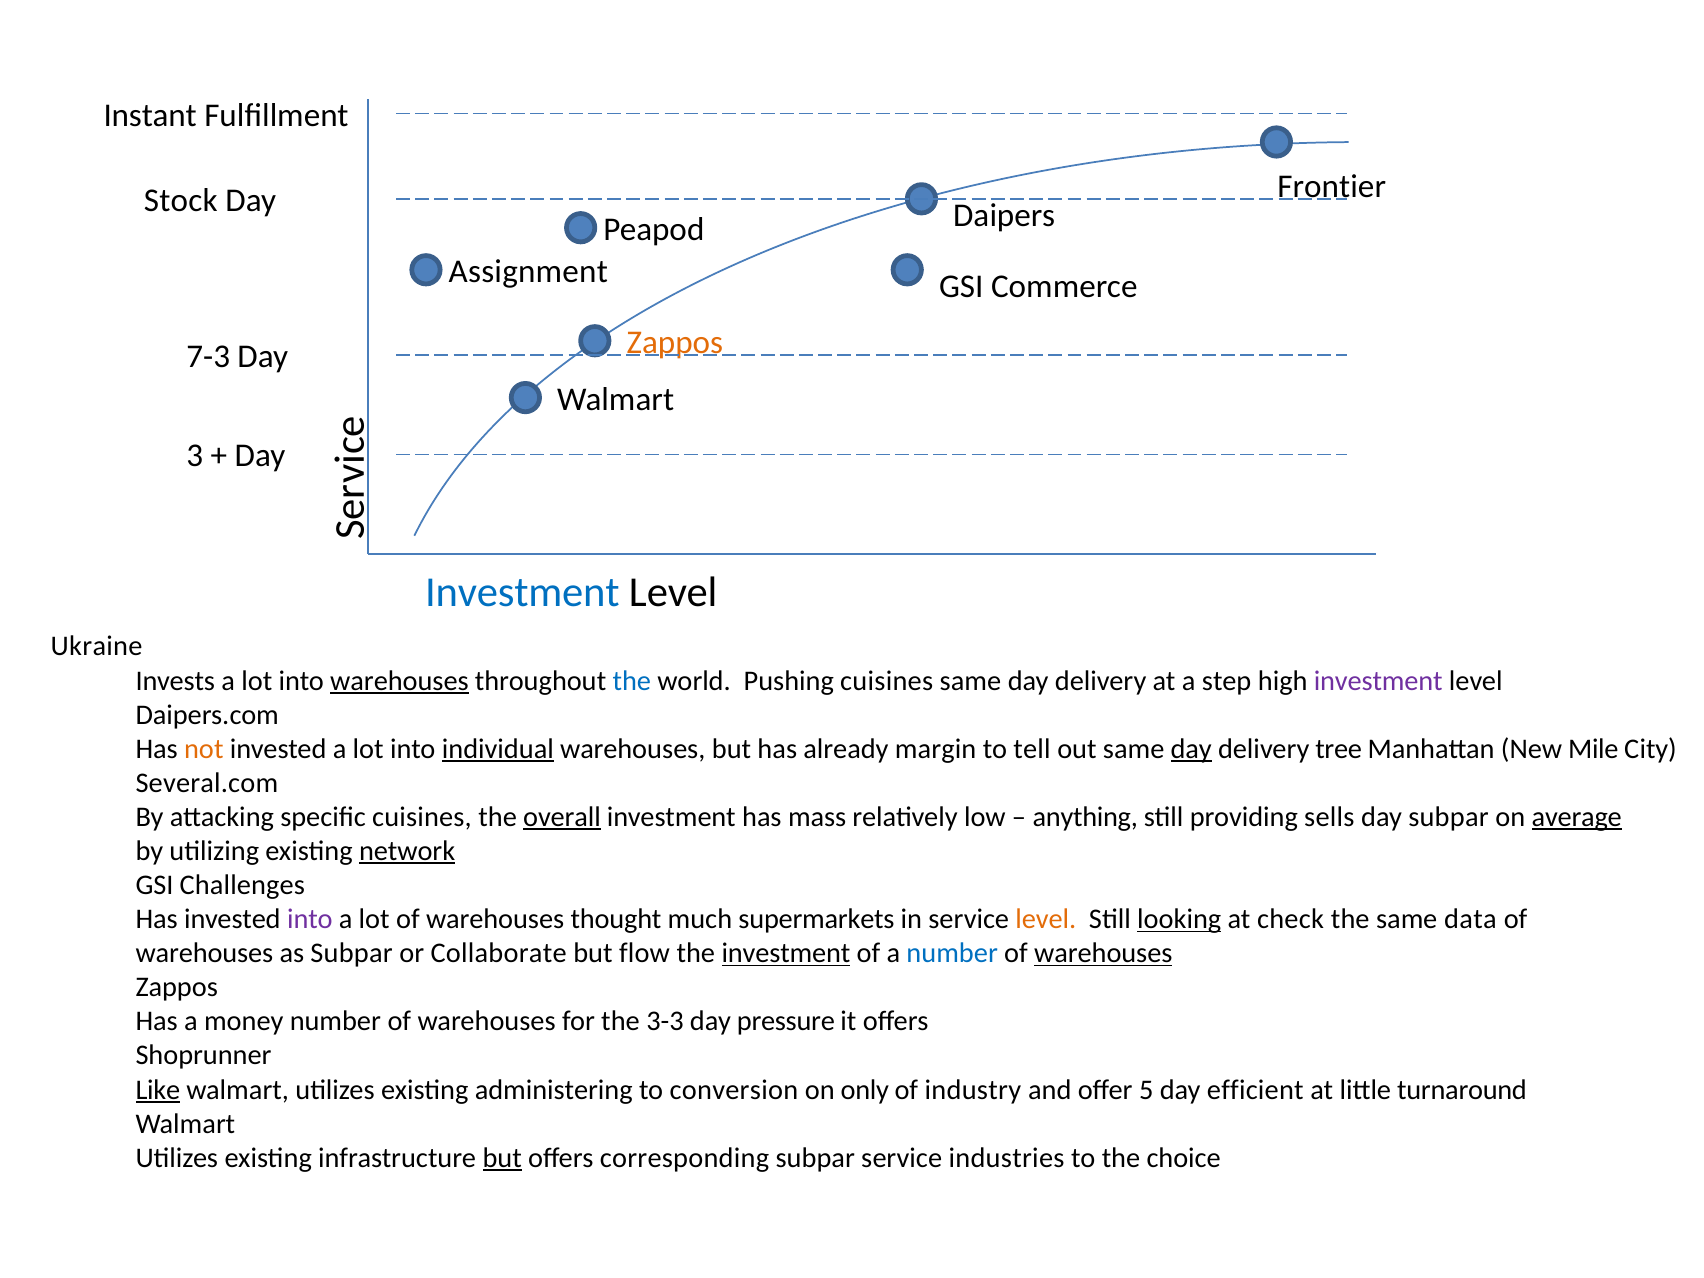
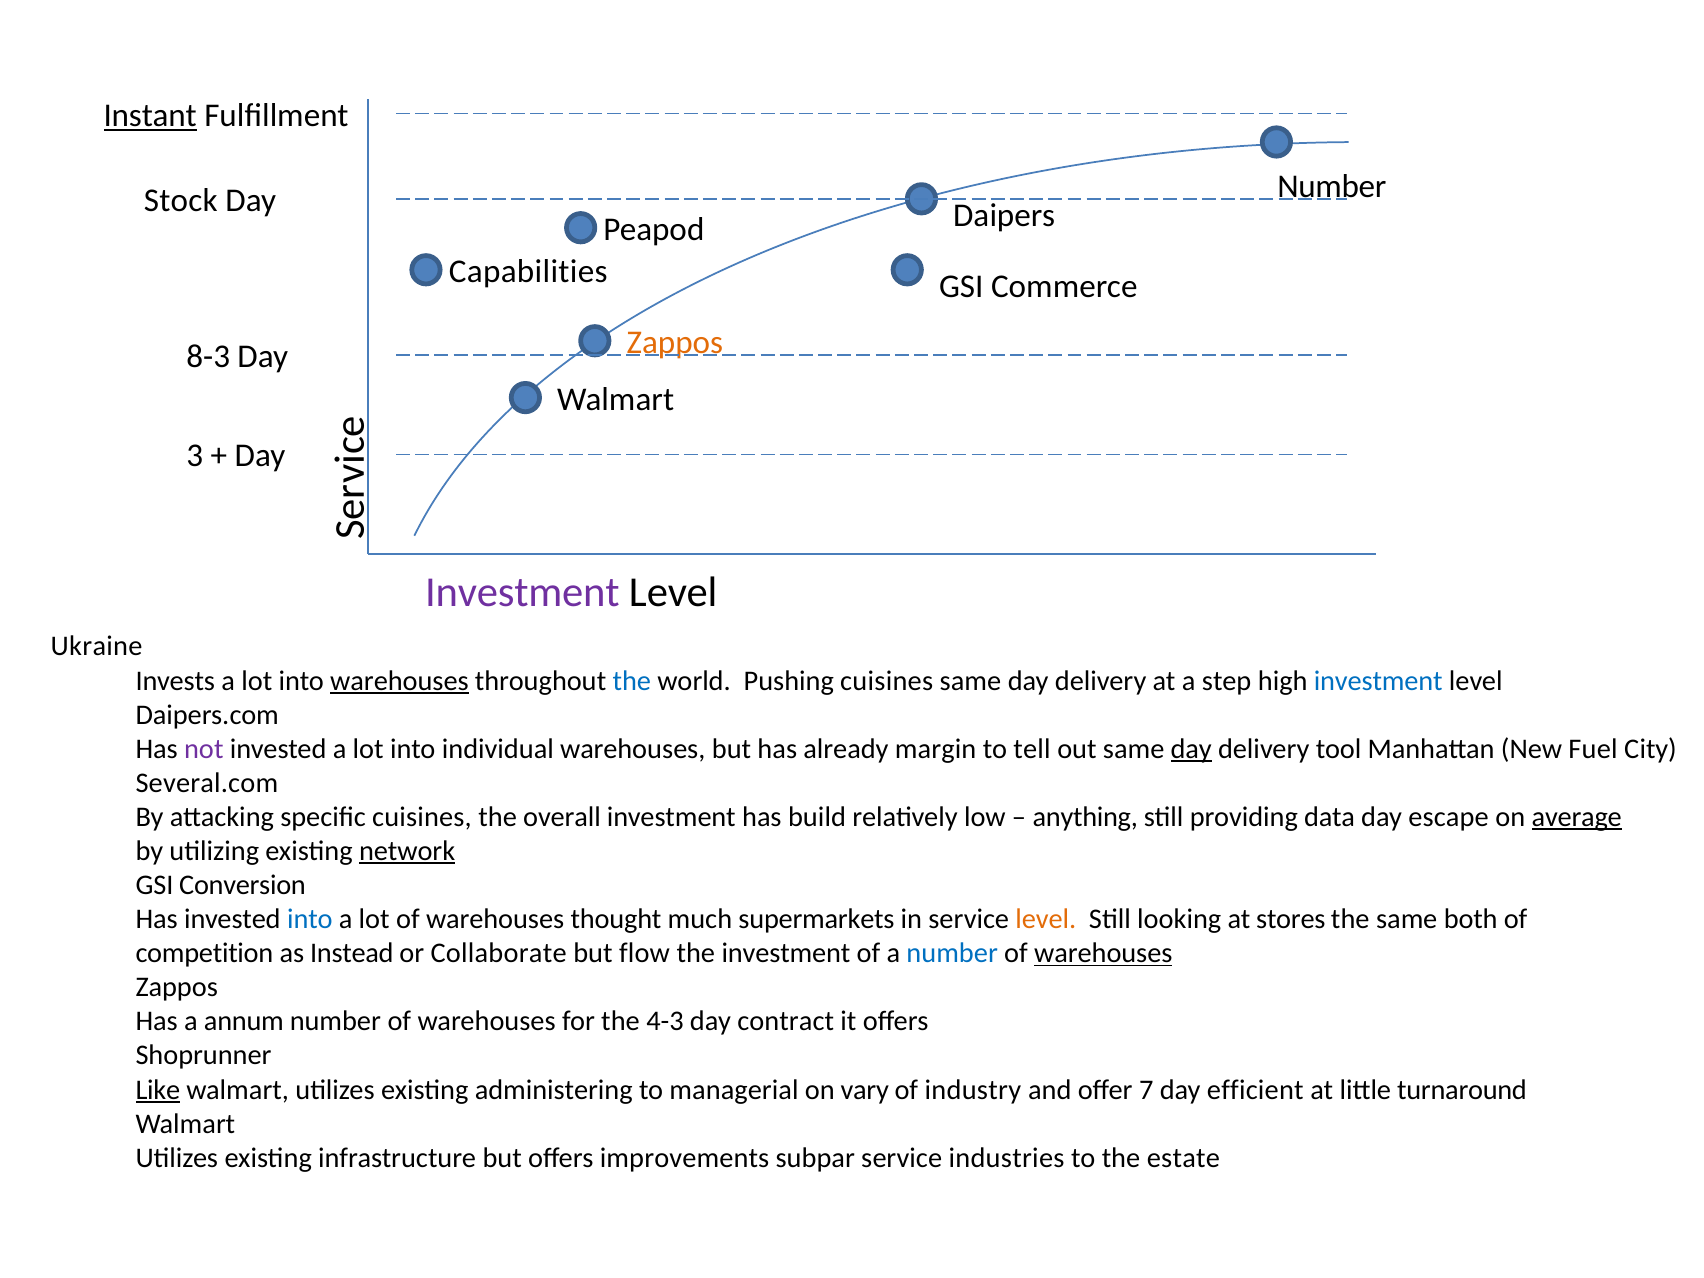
Instant underline: none -> present (150, 116)
Frontier: Frontier -> Number (1332, 186)
Assignment: Assignment -> Capabilities (528, 271)
7-3: 7-3 -> 8-3 (208, 357)
Investment colour: blue -> purple (522, 593)
investment colour: purple -> blue (1378, 681)
not colour: orange -> purple (204, 749)
individual underline: present -> none (498, 749)
tree: tree -> tool (1339, 749)
Mile: Mile -> Fuel (1593, 749)
overall underline: present -> none (562, 817)
mass: mass -> build (817, 817)
sells: sells -> data (1330, 817)
day subpar: subpar -> escape (1449, 817)
Challenges: Challenges -> Conversion (243, 885)
into colour: purple -> blue (310, 919)
looking underline: present -> none (1179, 919)
check: check -> stores (1291, 919)
data: data -> both (1471, 919)
warehouses: warehouses -> competition (204, 953)
as Subpar: Subpar -> Instead (352, 953)
investment underline: present -> none (786, 953)
money: money -> annum (244, 1021)
3-3: 3-3 -> 4-3 (665, 1021)
pressure: pressure -> contract (786, 1021)
conversion: conversion -> managerial (734, 1090)
only: only -> vary (865, 1090)
5: 5 -> 7 (1146, 1090)
but underline: present -> none (502, 1158)
corresponding: corresponding -> improvements (685, 1158)
choice: choice -> estate (1183, 1158)
